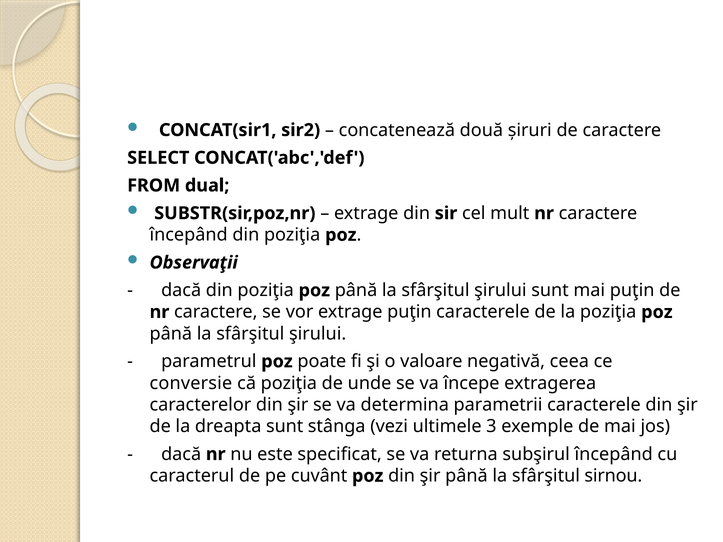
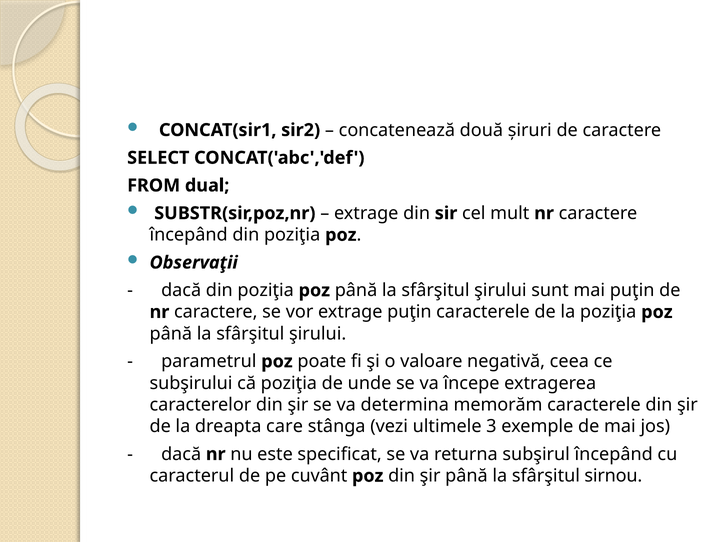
conversie: conversie -> subşirului (191, 383)
parametrii: parametrii -> memorăm (498, 405)
dreapta sunt: sunt -> care (285, 427)
